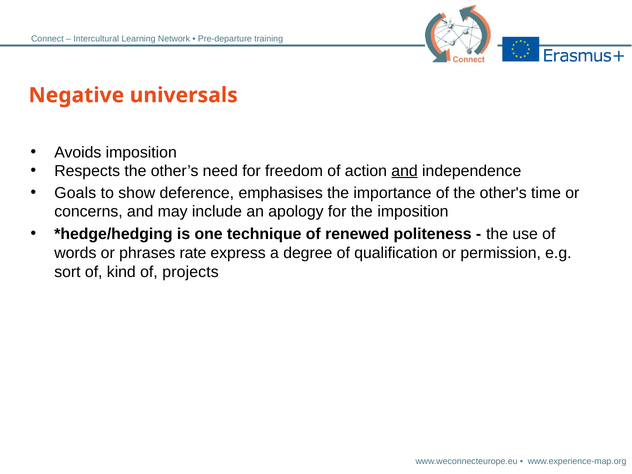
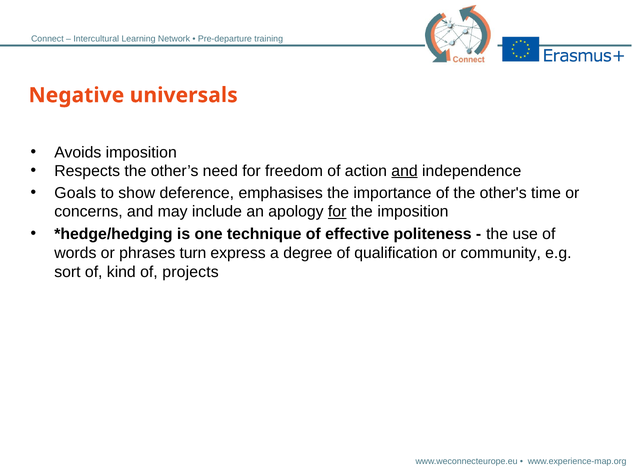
for underline: none -> present (337, 212)
renewed: renewed -> effective (357, 234)
rate: rate -> turn (193, 253)
permission: permission -> community (501, 253)
